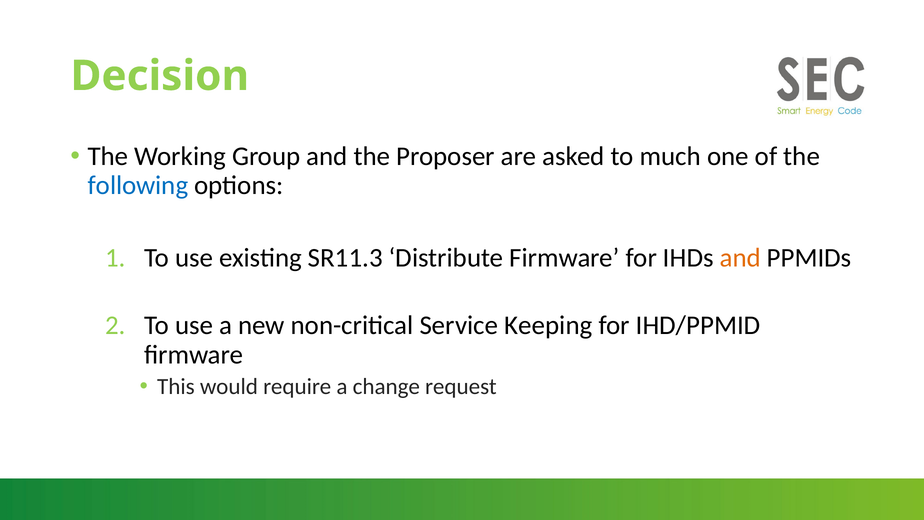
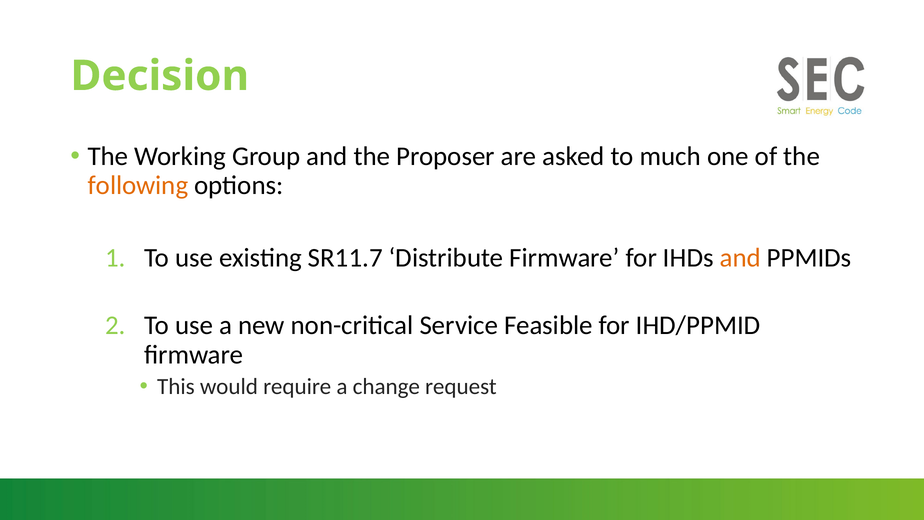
following colour: blue -> orange (138, 185)
SR11.3: SR11.3 -> SR11.7 (345, 258)
Keeping: Keeping -> Feasible (548, 325)
